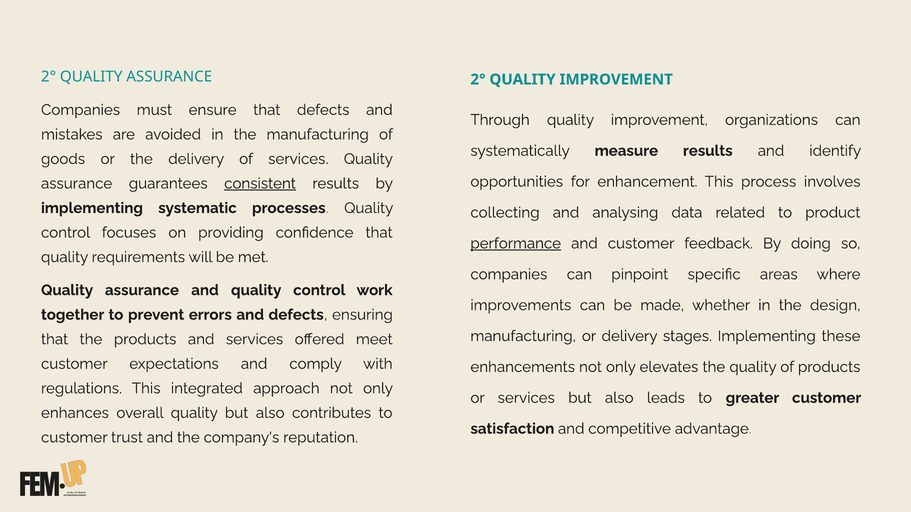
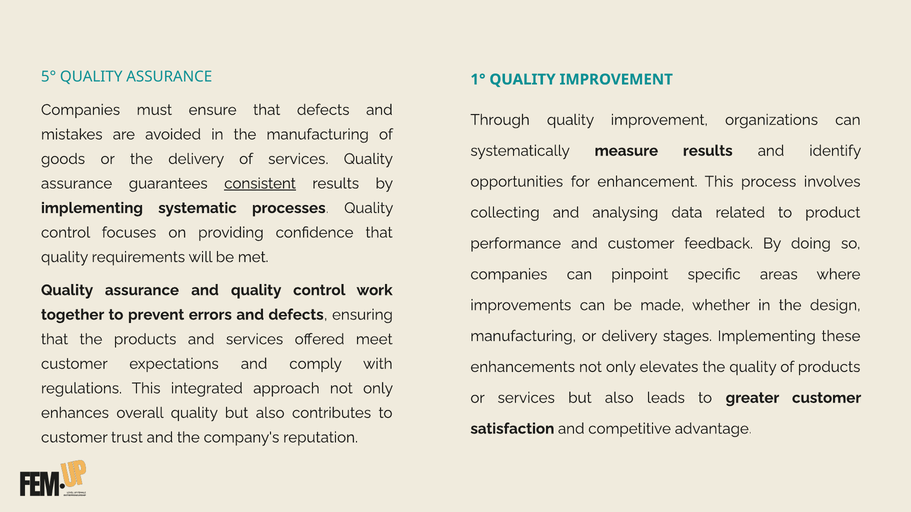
2°: 2° -> 5° (49, 77)
2°: 2° -> 1° (478, 80)
performance underline: present -> none (516, 244)
